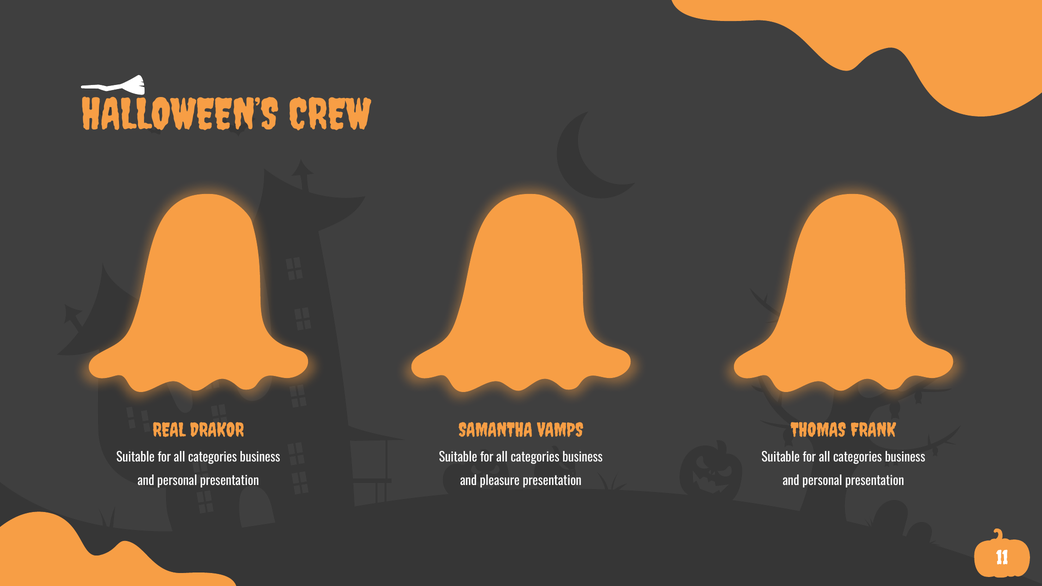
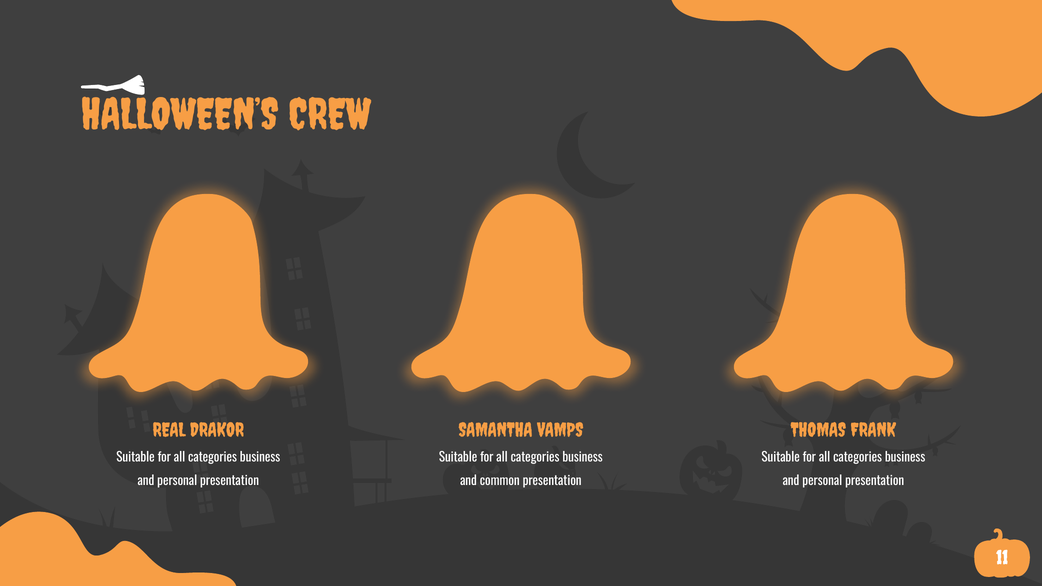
pleasure: pleasure -> common (500, 481)
